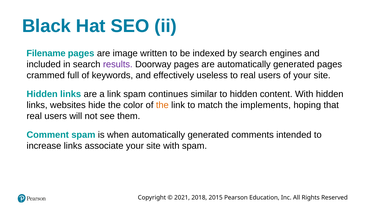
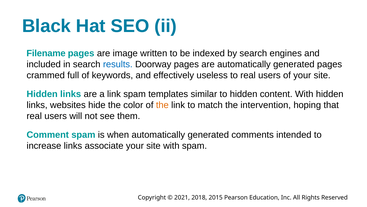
results colour: purple -> blue (118, 64)
continues: continues -> templates (168, 94)
implements: implements -> intervention (266, 105)
